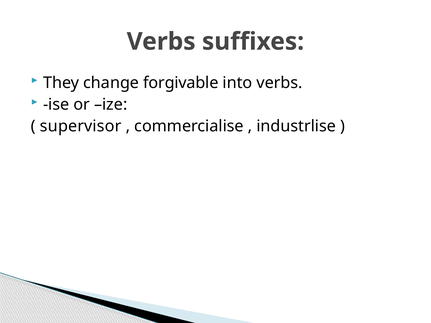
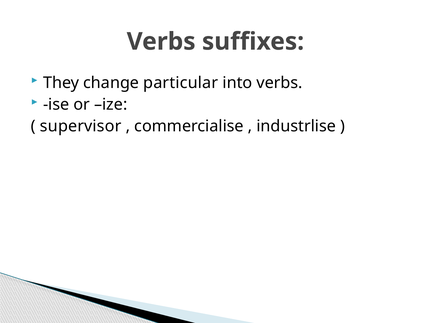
forgivable: forgivable -> particular (181, 83)
